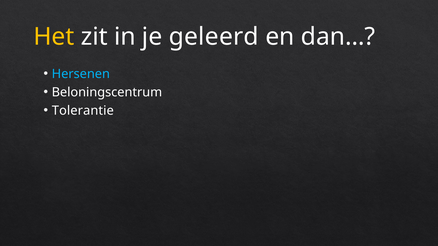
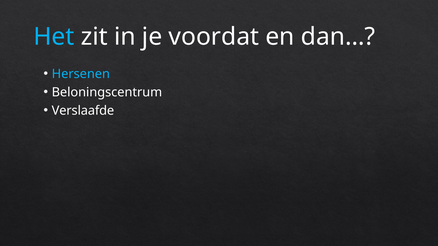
Het colour: yellow -> light blue (54, 37)
geleerd: geleerd -> voordat (214, 37)
Tolerantie: Tolerantie -> Verslaafde (83, 111)
